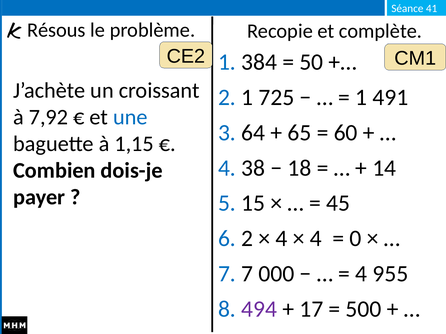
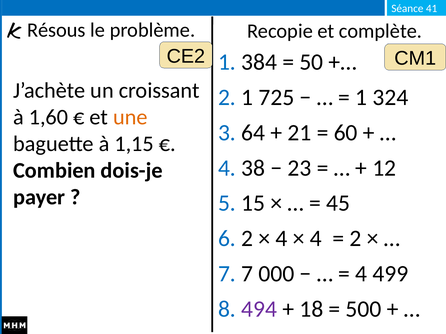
491: 491 -> 324 (390, 98)
7,92: 7,92 -> 1,60 (49, 117)
une colour: blue -> orange (130, 117)
65: 65 -> 21 (299, 133)
18: 18 -> 23 (299, 168)
14: 14 -> 12 (384, 168)
0: 0 -> 2 (355, 239)
955: 955 -> 499 (390, 274)
17: 17 -> 18 (311, 309)
